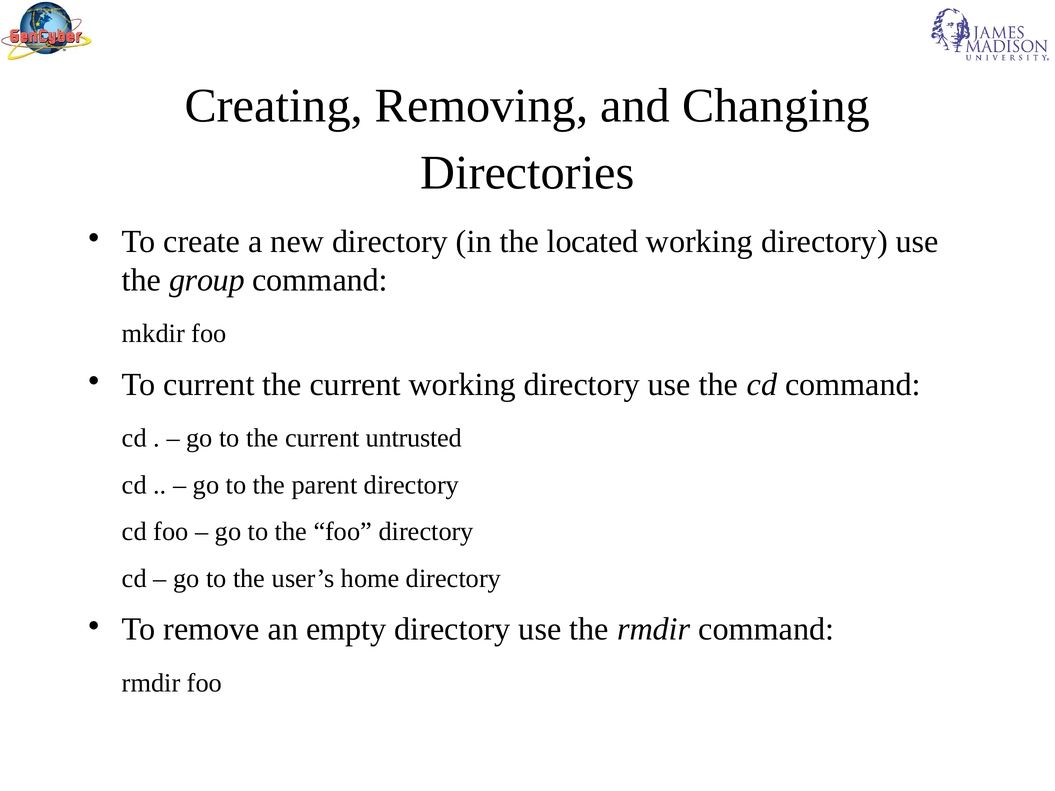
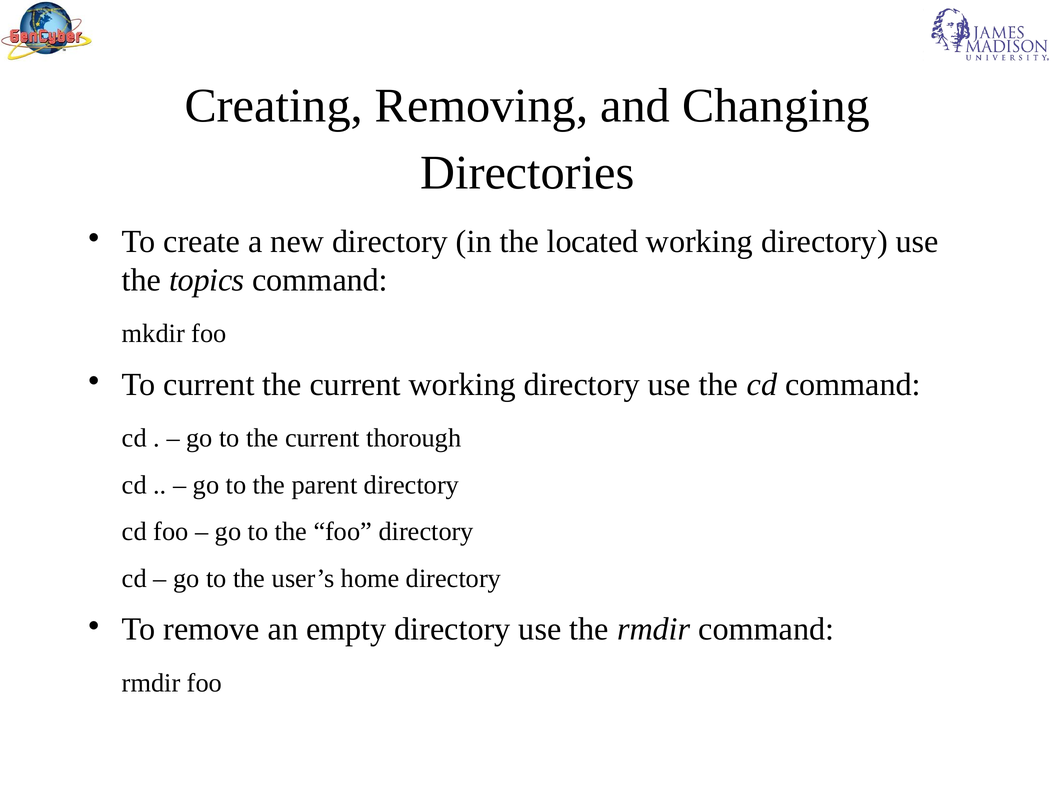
group: group -> topics (207, 280)
untrusted: untrusted -> thorough (414, 438)
